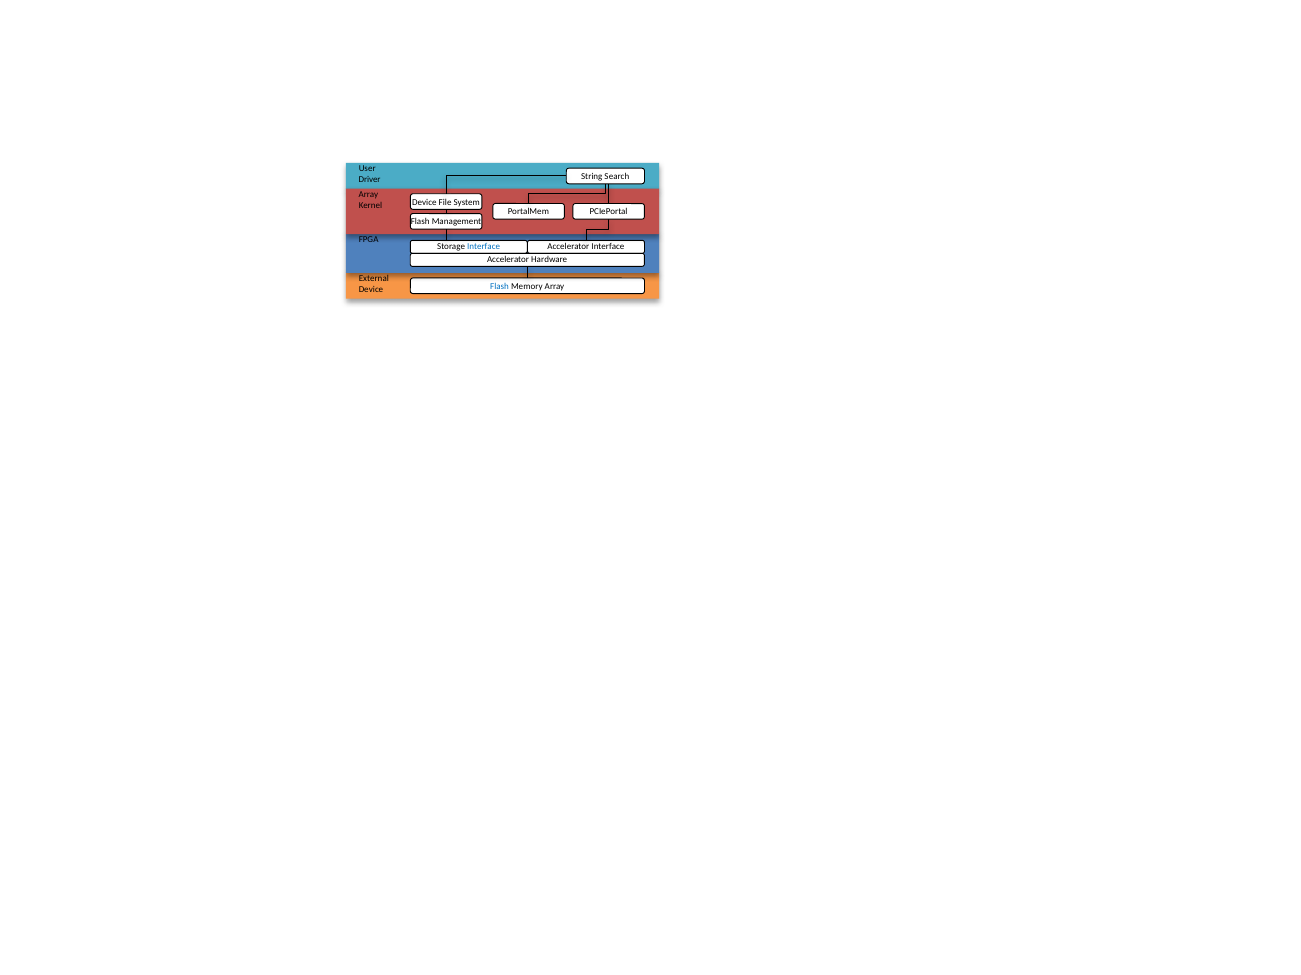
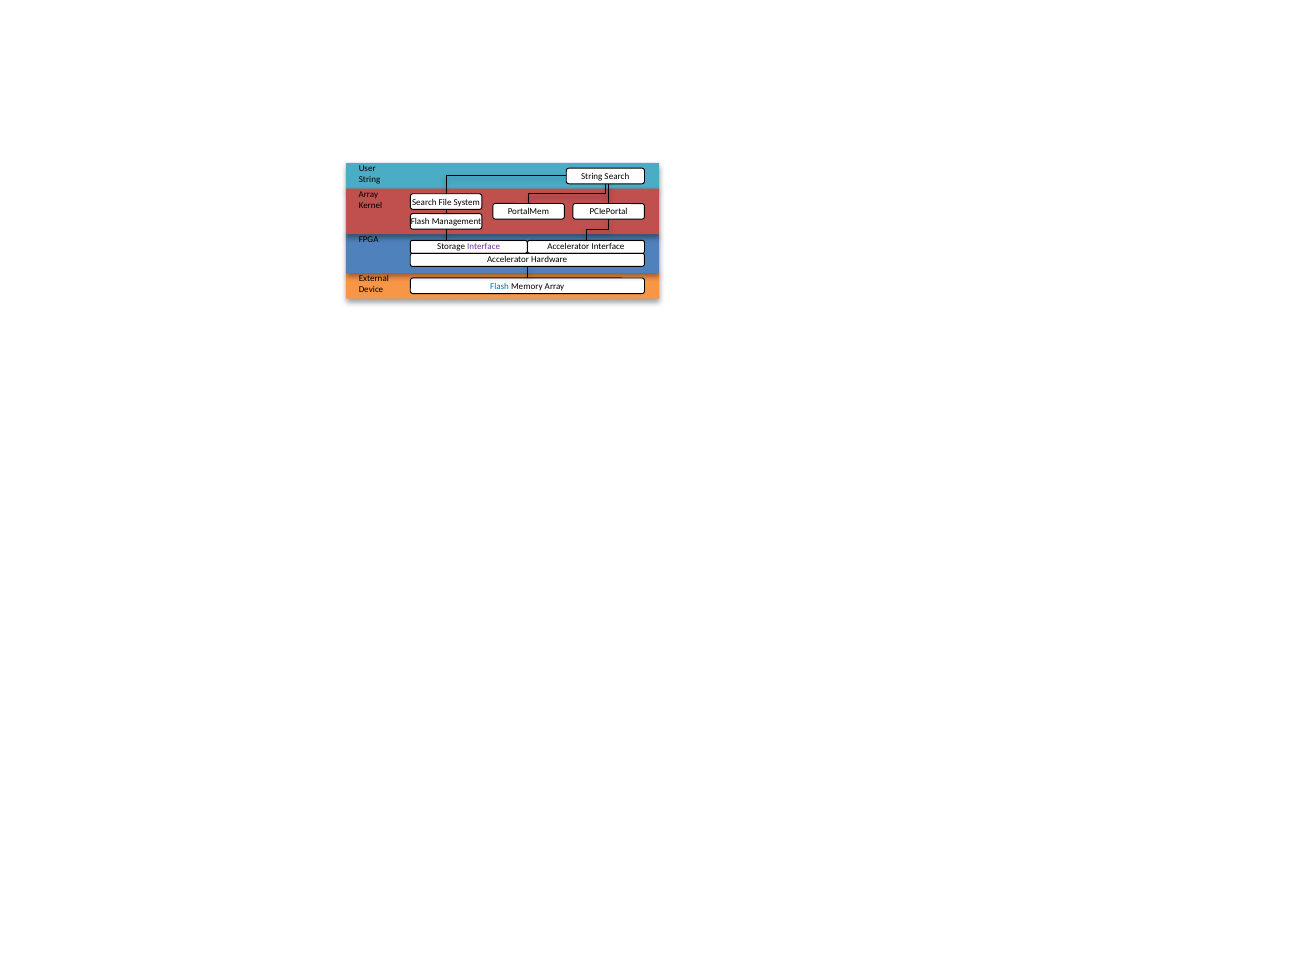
Driver: Driver -> String (370, 180)
Kernel Device: Device -> Search (424, 202)
Interface colour: blue -> purple (484, 247)
